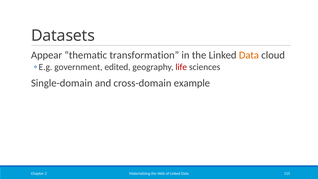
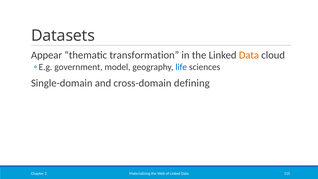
edited: edited -> model (117, 67)
life colour: red -> blue (181, 67)
example: example -> defining (192, 83)
